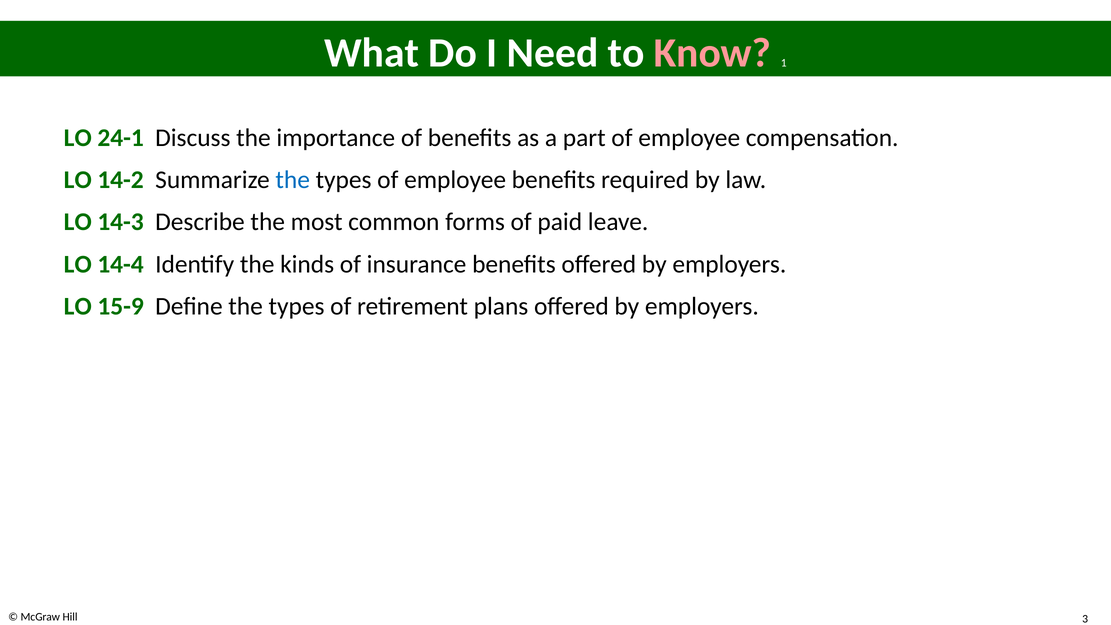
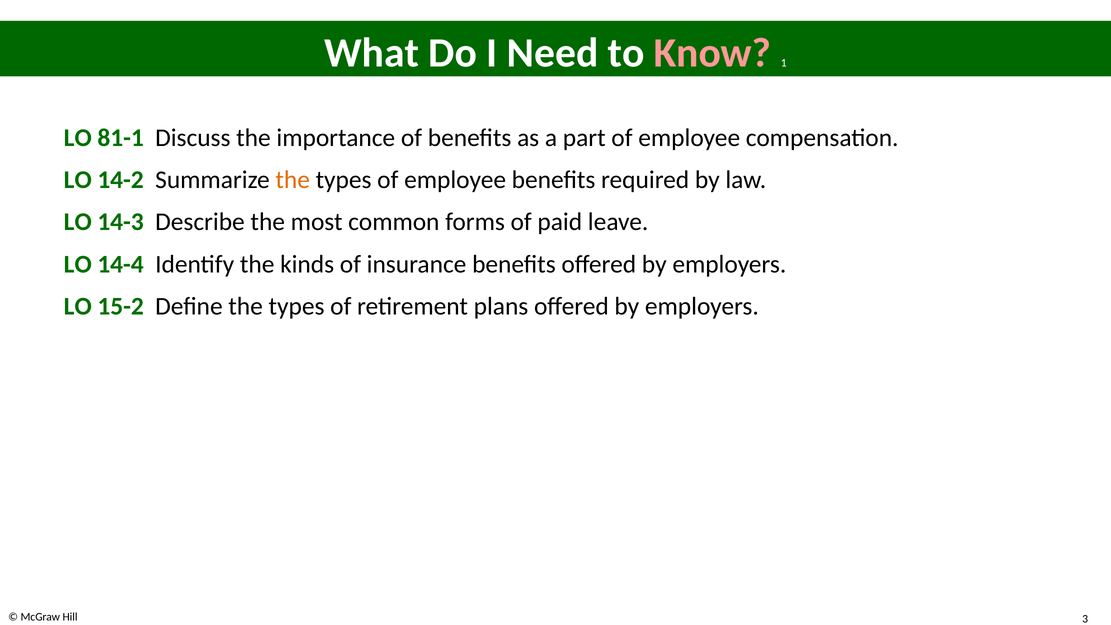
24-1: 24-1 -> 81-1 (121, 138)
the colour: blue -> orange (293, 180)
15-9: 15-9 -> 15-2 (121, 306)
